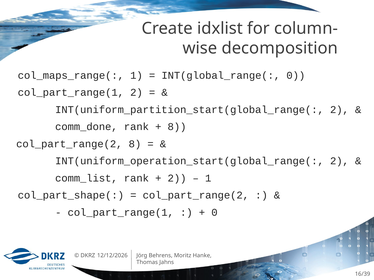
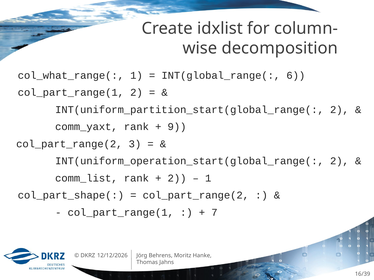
col_maps_range(: col_maps_range( -> col_what_range( (71, 75)
INT(global_range( 0: 0 -> 6 (296, 75)
comm_done: comm_done -> comm_yaxt (86, 127)
8: 8 -> 9 (177, 127)
col_part_range(2 8: 8 -> 3 (135, 144)
0: 0 -> 7 (214, 213)
